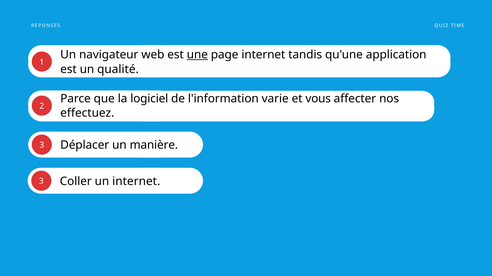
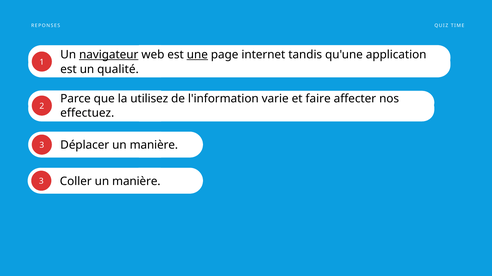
navigateur underline: none -> present (109, 55)
logiciel: logiciel -> utilisez (149, 99)
vous: vous -> faire (318, 99)
Coller un internet: internet -> manière (136, 182)
